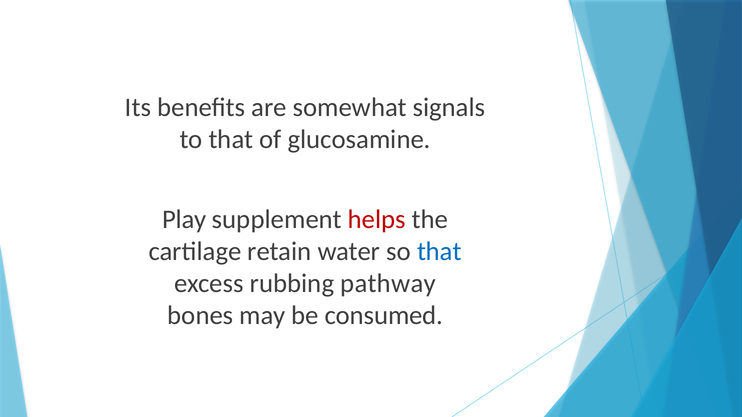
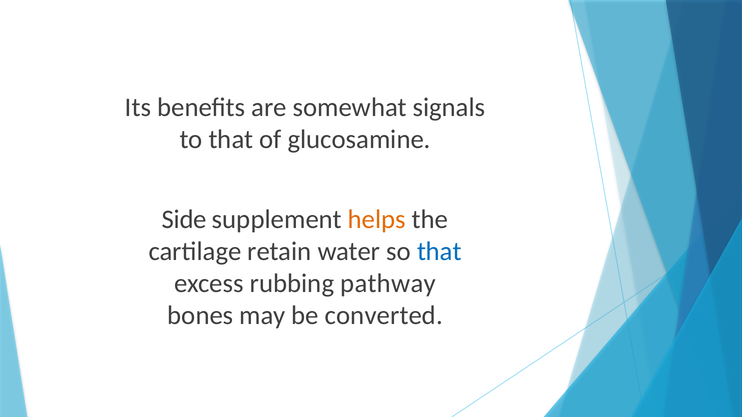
Play: Play -> Side (184, 220)
helps colour: red -> orange (377, 220)
consumed: consumed -> converted (384, 316)
